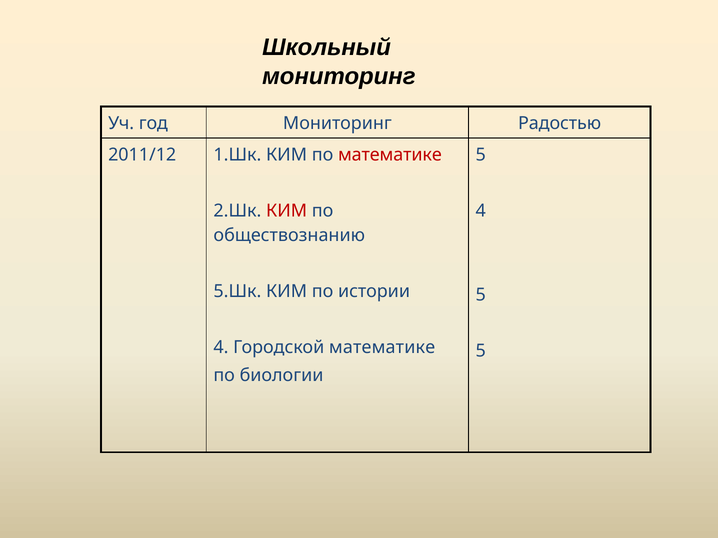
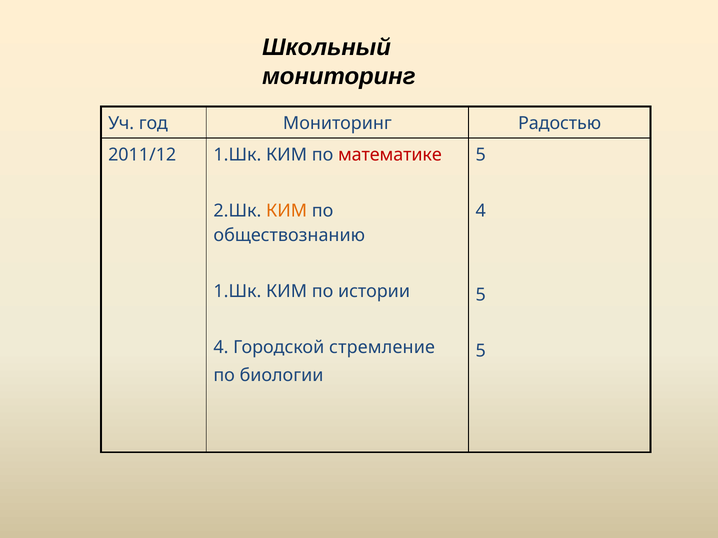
КИМ colour: red -> orange (287, 211)
5.Шк: 5.Шк -> 1.Шк (237, 291)
Городской математике: математике -> стремление (382, 348)
